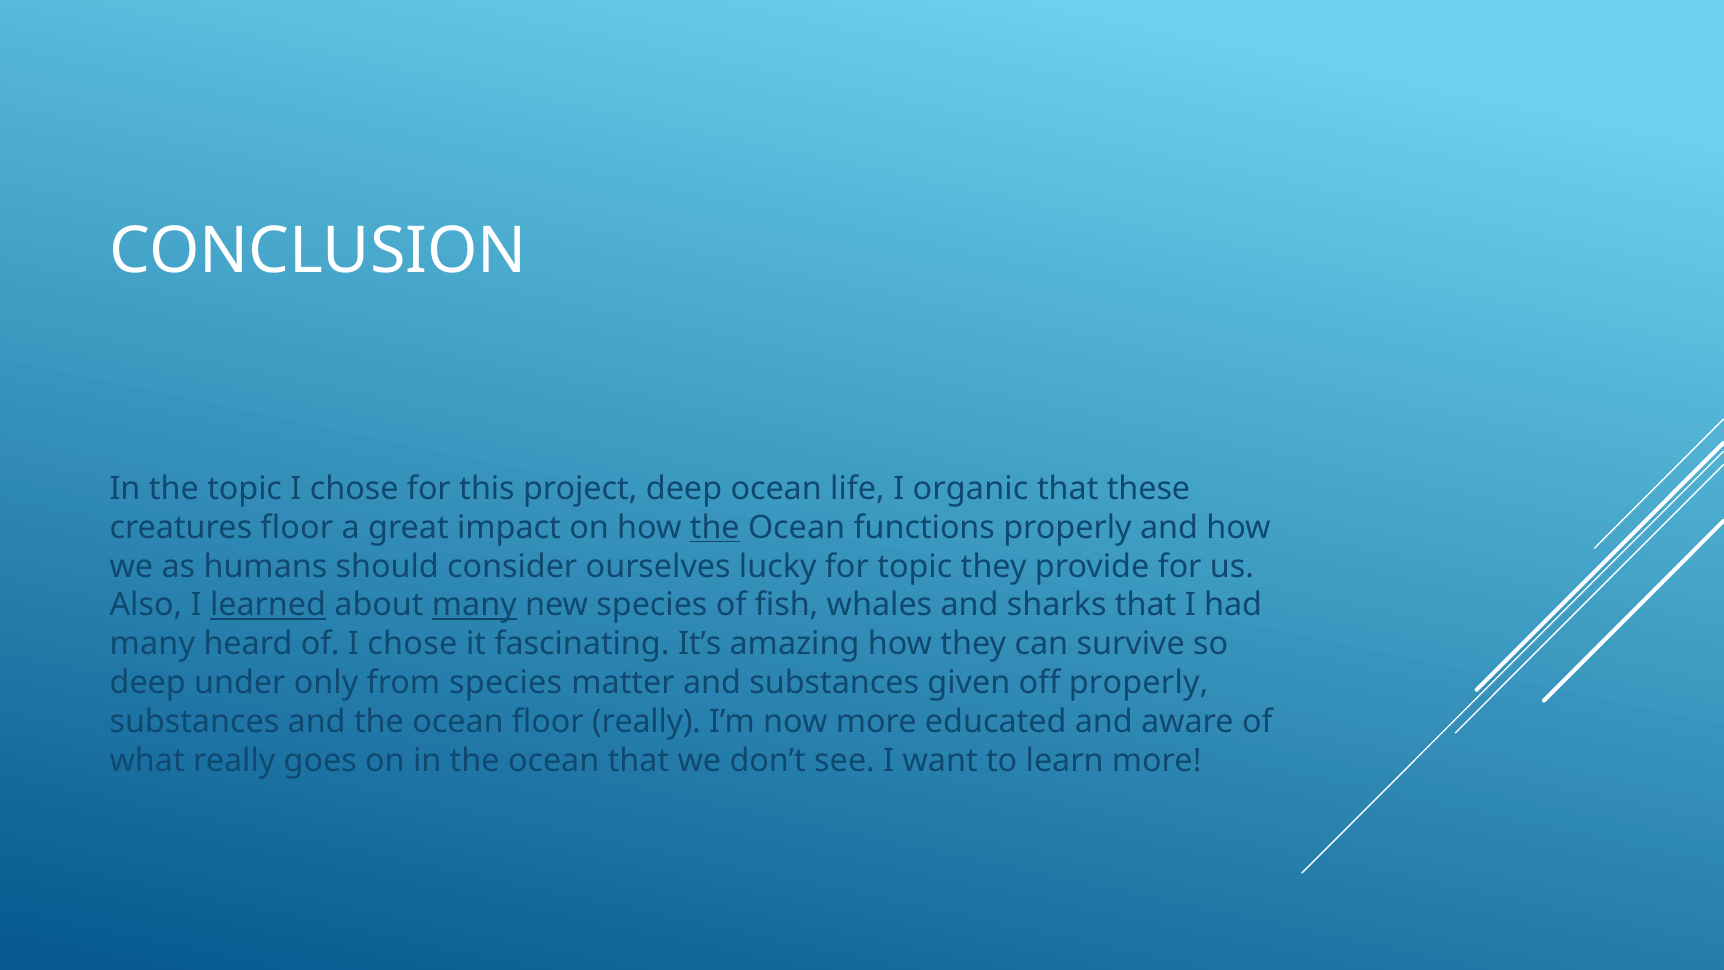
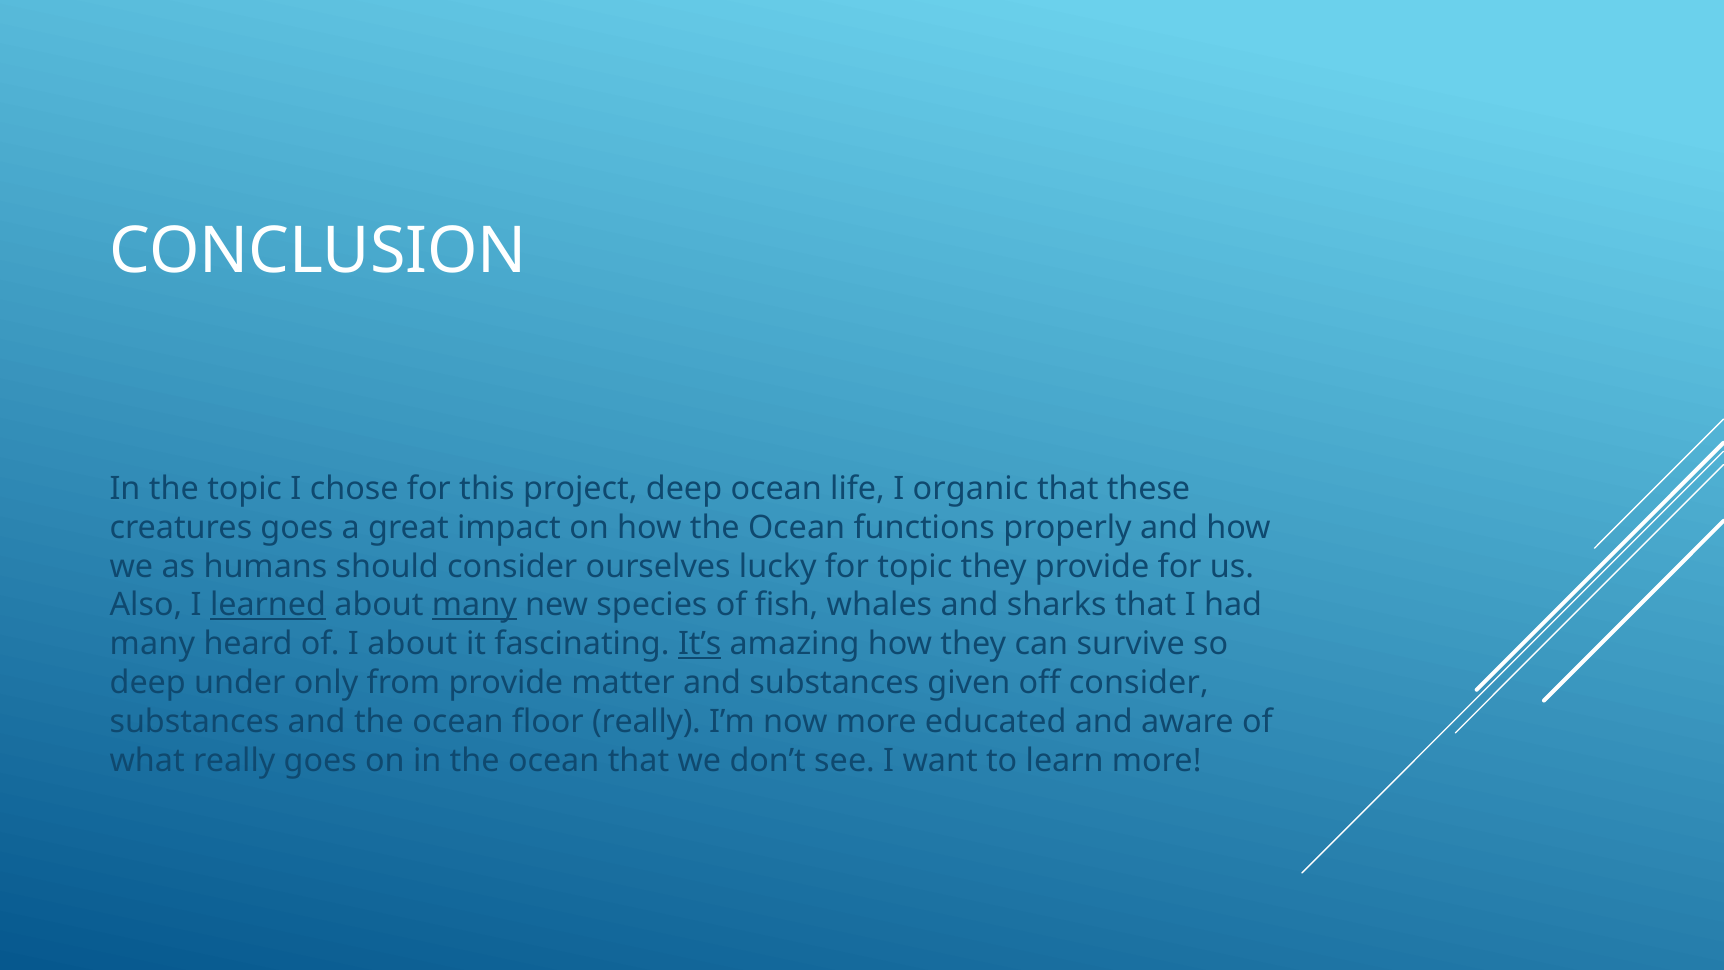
creatures floor: floor -> goes (297, 527)
the underline: present -> none (715, 527)
of I chose: chose -> about (412, 644)
It’s underline: none -> present (700, 644)
from species: species -> provide (506, 683)
off properly: properly -> consider (1139, 683)
